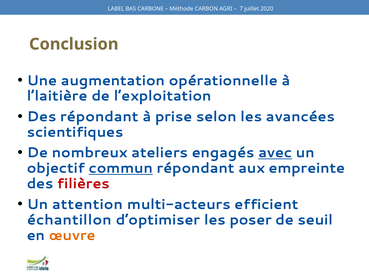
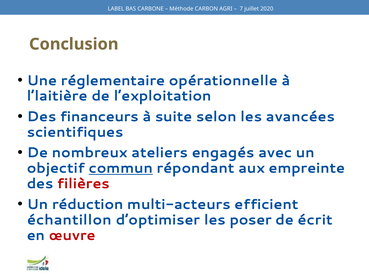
augmentation: augmentation -> réglementaire (113, 80)
Des répondant: répondant -> financeurs (99, 117)
prise: prise -> suite (174, 117)
avec underline: present -> none (275, 153)
attention: attention -> réduction (88, 204)
seuil: seuil -> écrit (315, 220)
œuvre colour: orange -> red (72, 235)
